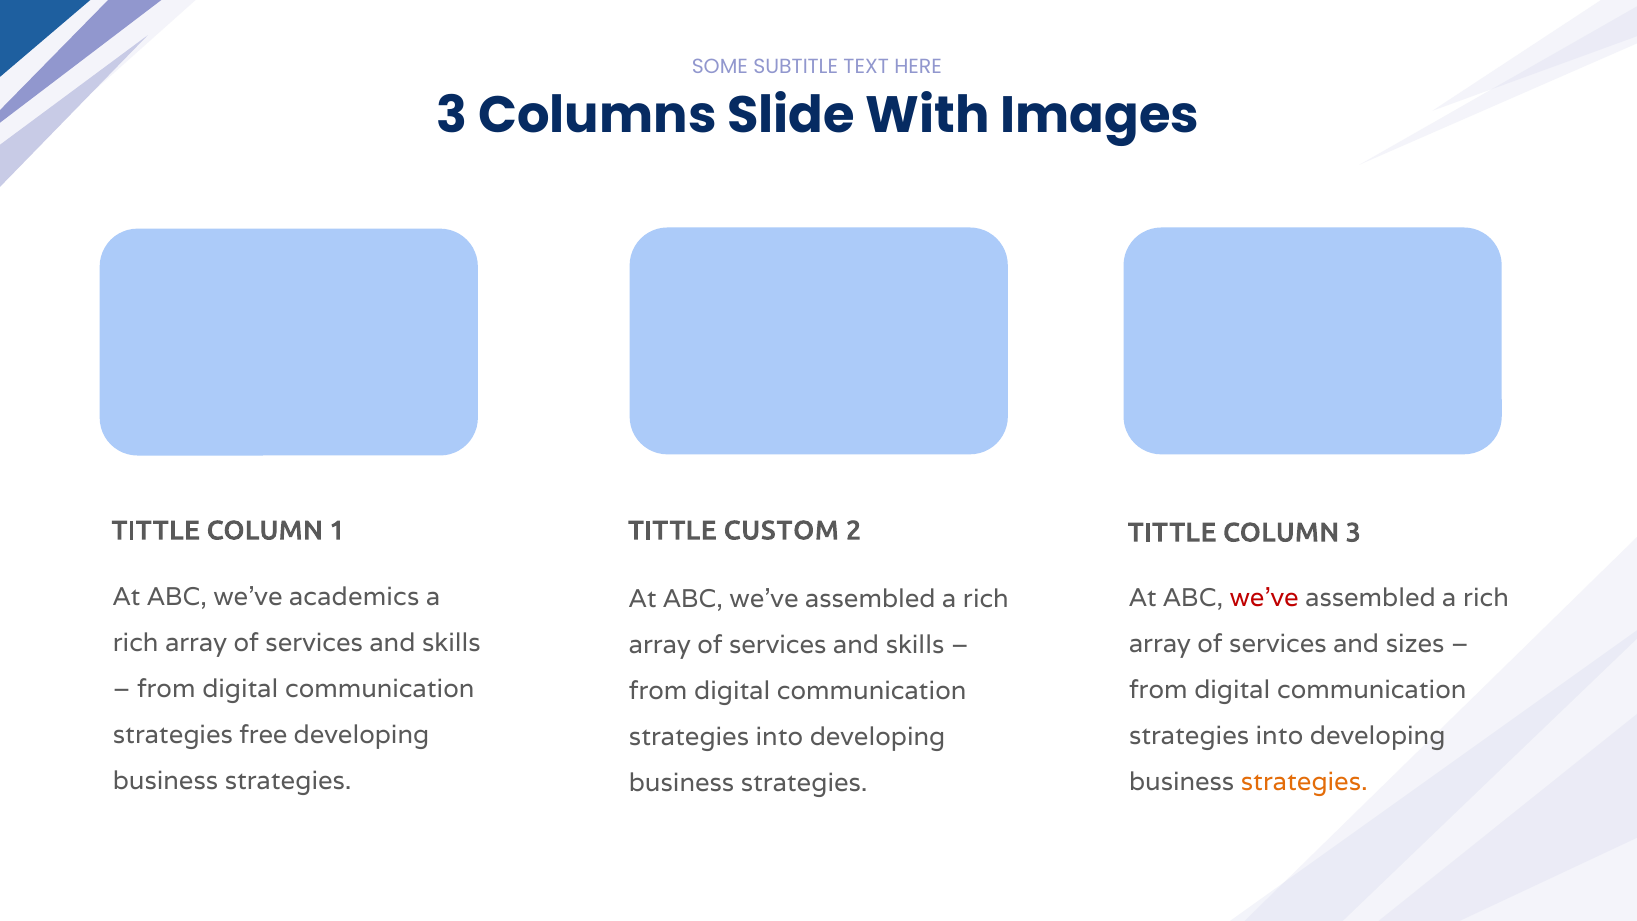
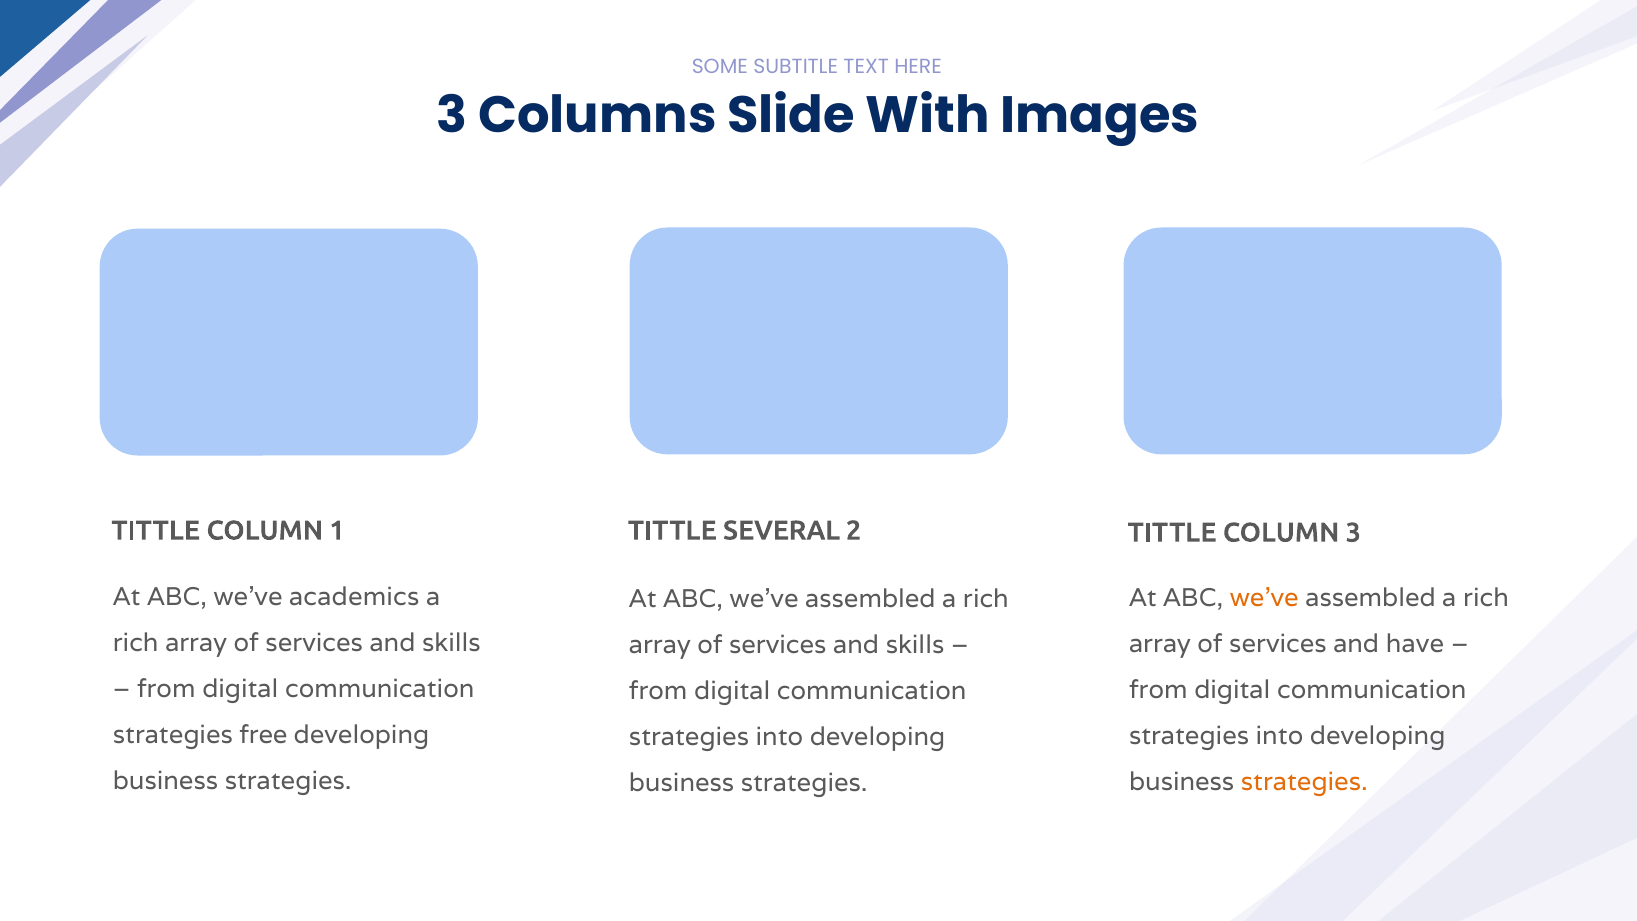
CUSTOM: CUSTOM -> SEVERAL (782, 530)
we’ve colour: red -> orange (1264, 598)
sizes: sizes -> have (1415, 644)
